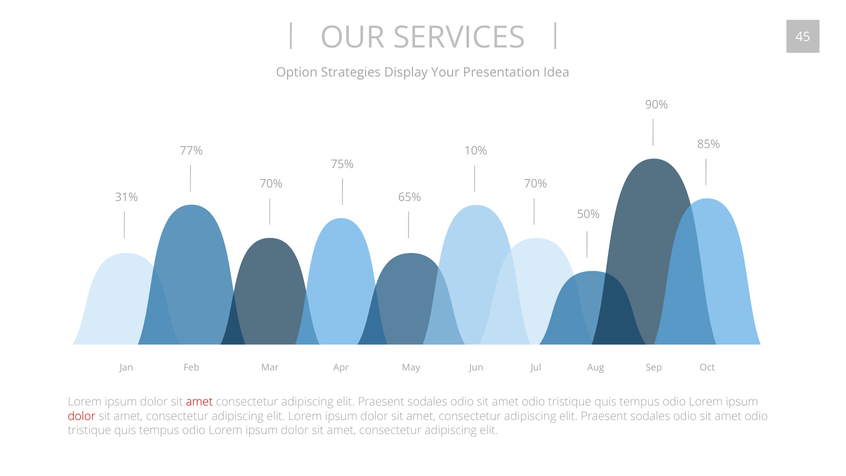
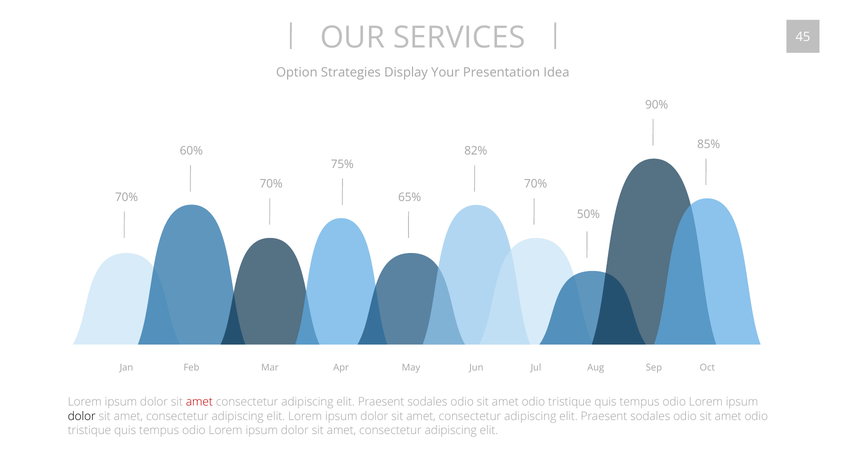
77%: 77% -> 60% (191, 151)
10%: 10% -> 82% (476, 151)
31%: 31% -> 70% (127, 197)
dolor colour: red -> black (82, 416)
